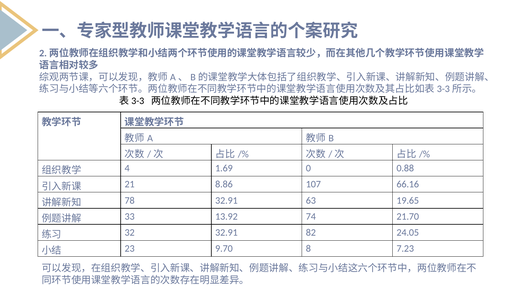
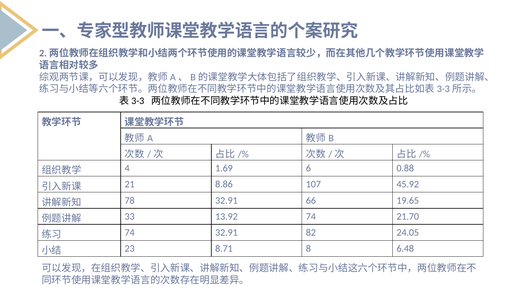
0: 0 -> 6 (308, 168)
66.16: 66.16 -> 45.92 (408, 184)
63: 63 -> 66 (311, 200)
32: 32 -> 74 (130, 232)
9.70: 9.70 -> 8.71 (224, 248)
7.23: 7.23 -> 6.48 (405, 248)
